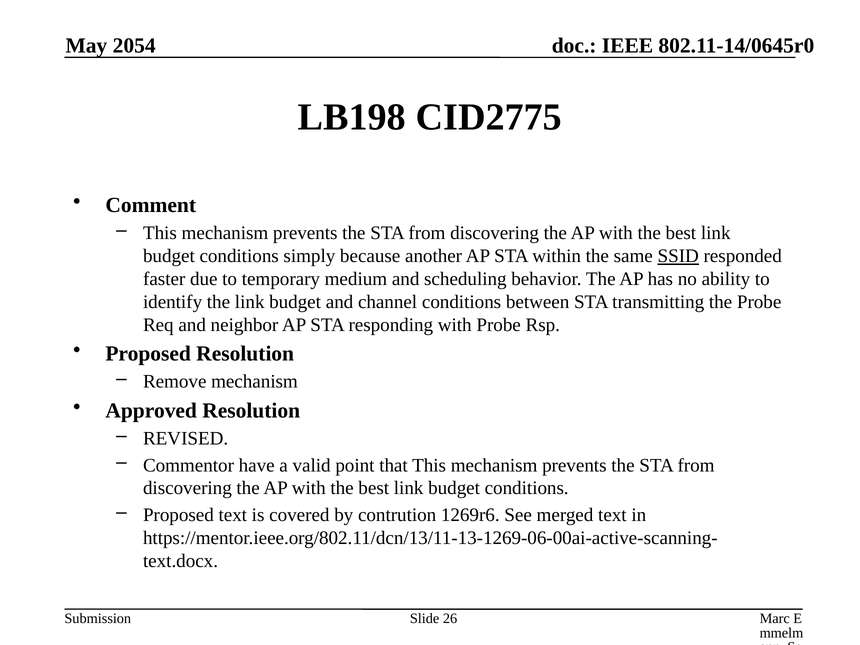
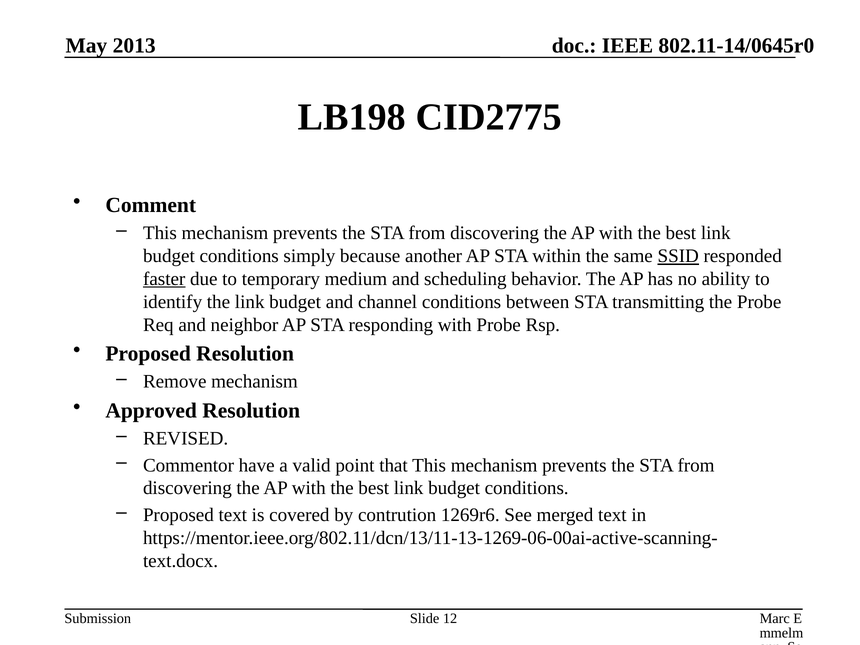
2054: 2054 -> 2013 (134, 46)
faster underline: none -> present (164, 279)
26: 26 -> 12 (450, 619)
